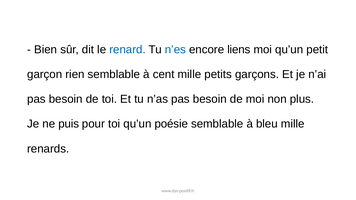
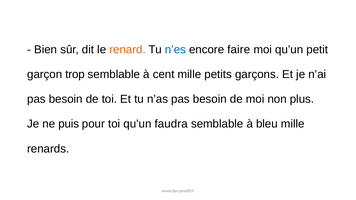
renard colour: blue -> orange (128, 50)
liens: liens -> faire (239, 50)
rien: rien -> trop (75, 74)
poésie: poésie -> faudra (171, 124)
